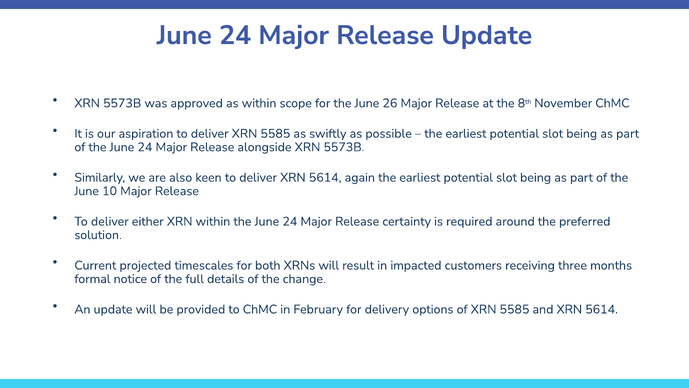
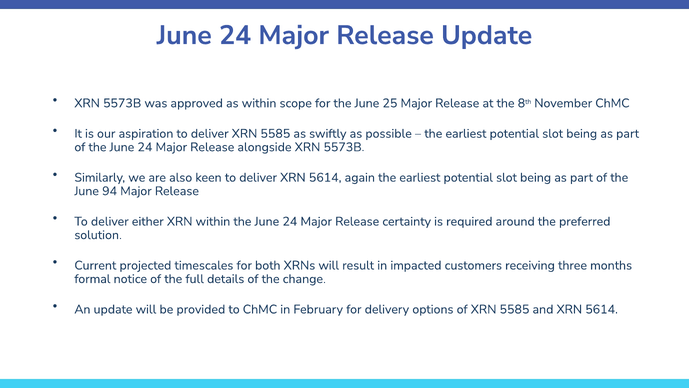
26: 26 -> 25 (390, 103)
10: 10 -> 94 (110, 191)
